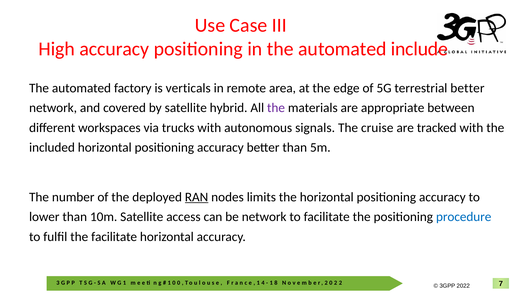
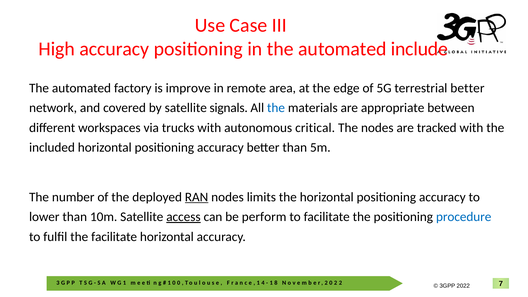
verticals: verticals -> improve (188, 88)
hybrid: hybrid -> signals (229, 108)
the colour: purple -> blue (276, 108)
signals: signals -> critical (315, 128)
The cruise: cruise -> nodes (377, 128)
access underline: none -> present (183, 217)
be network: network -> perform (264, 217)
